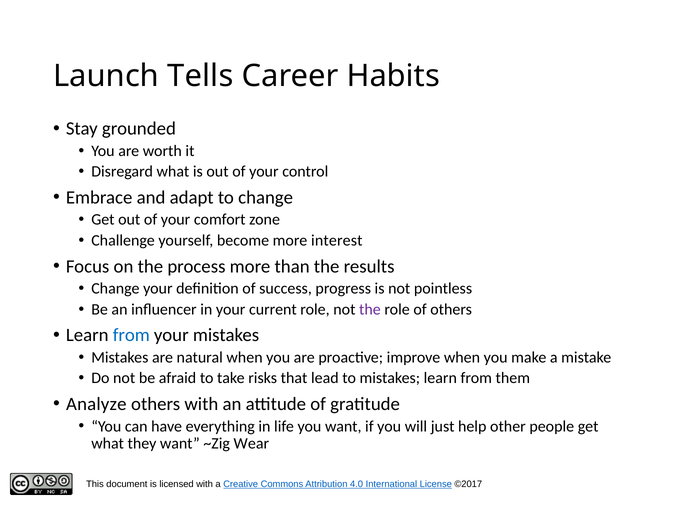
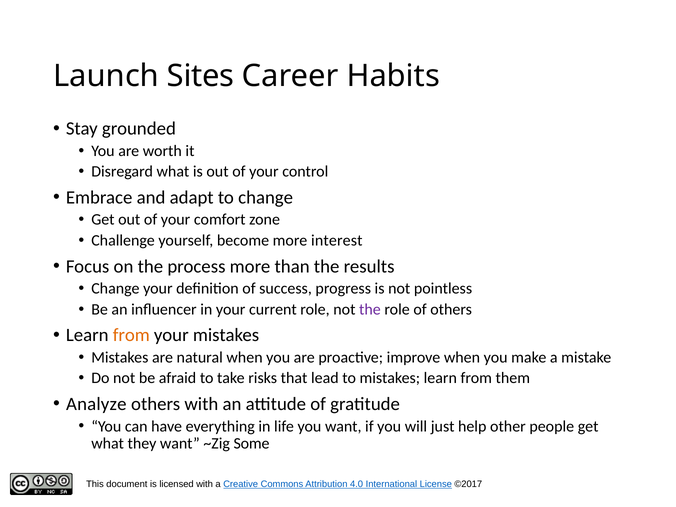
Tells: Tells -> Sites (201, 76)
from colour: blue -> orange (131, 335)
Wear: Wear -> Some (251, 444)
